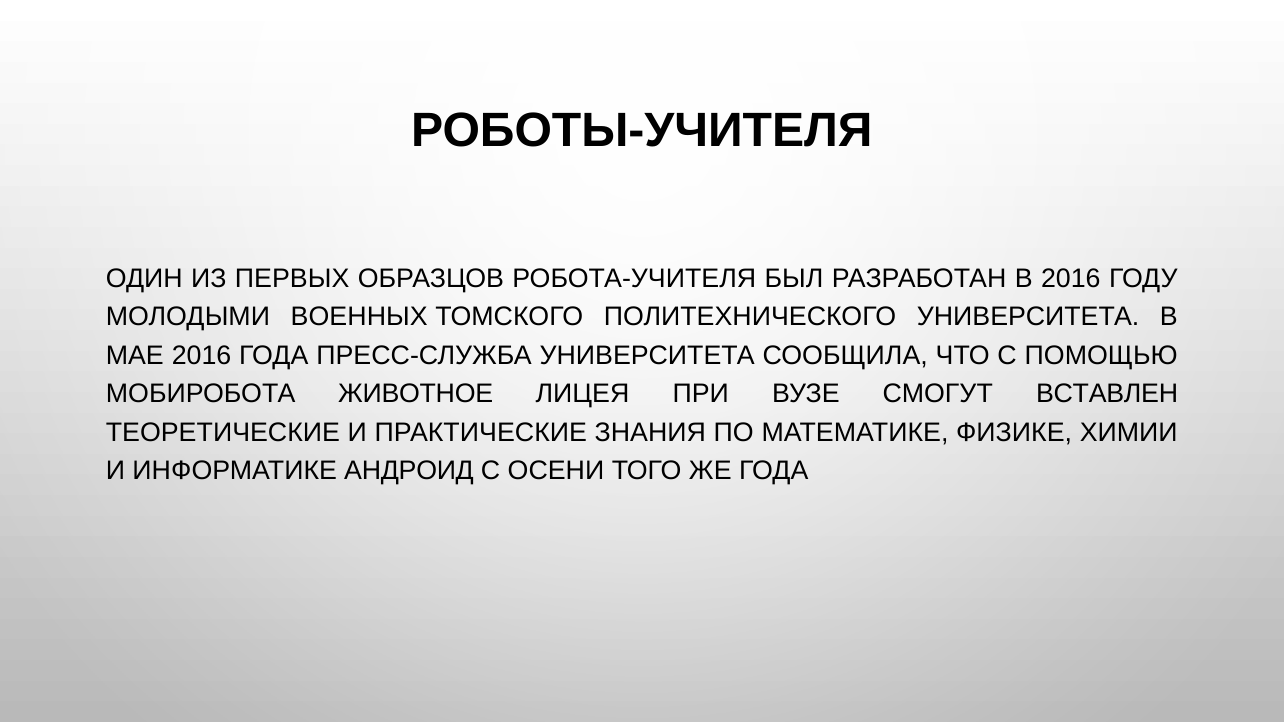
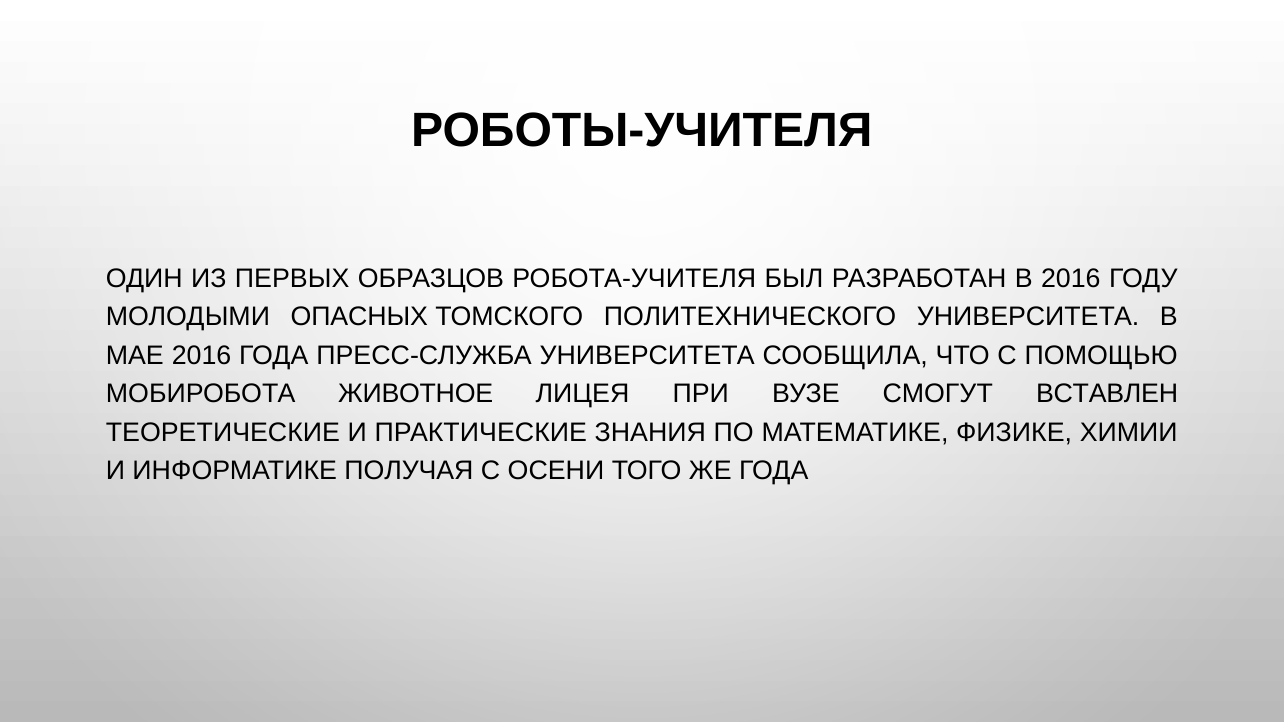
ВОЕННЫХ: ВОЕННЫХ -> ОПАСНЫХ (359, 317)
АНДРОИД: АНДРОИД -> ПОЛУЧАЯ (409, 471)
